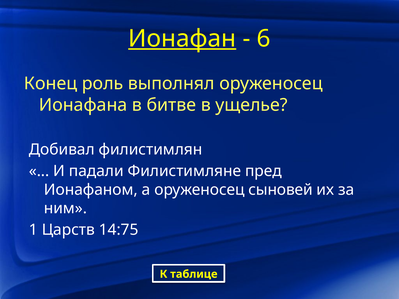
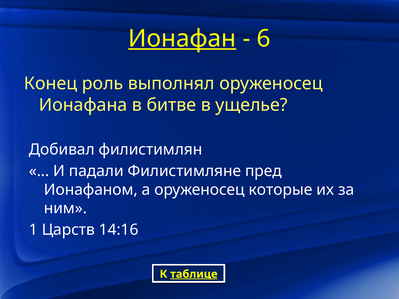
сыновей: сыновей -> которые (280, 190)
14:75: 14:75 -> 14:16 (119, 230)
таблице underline: none -> present (194, 274)
